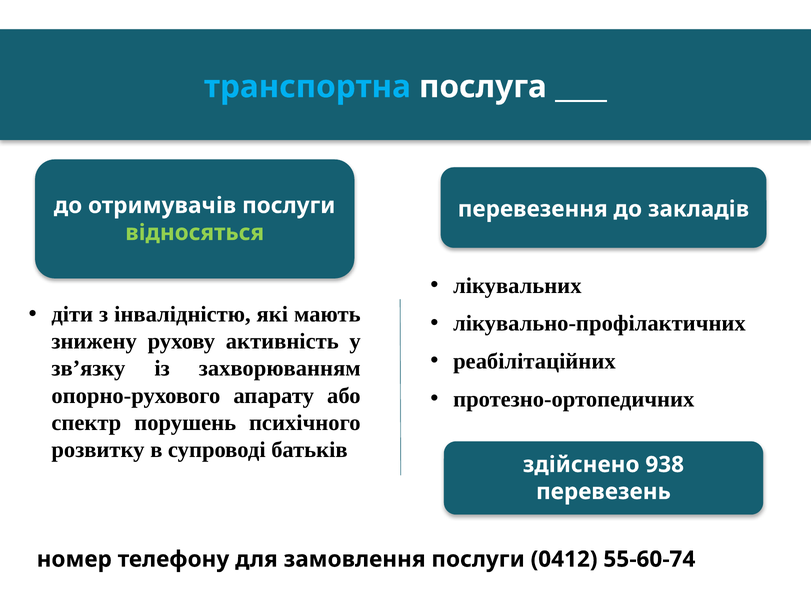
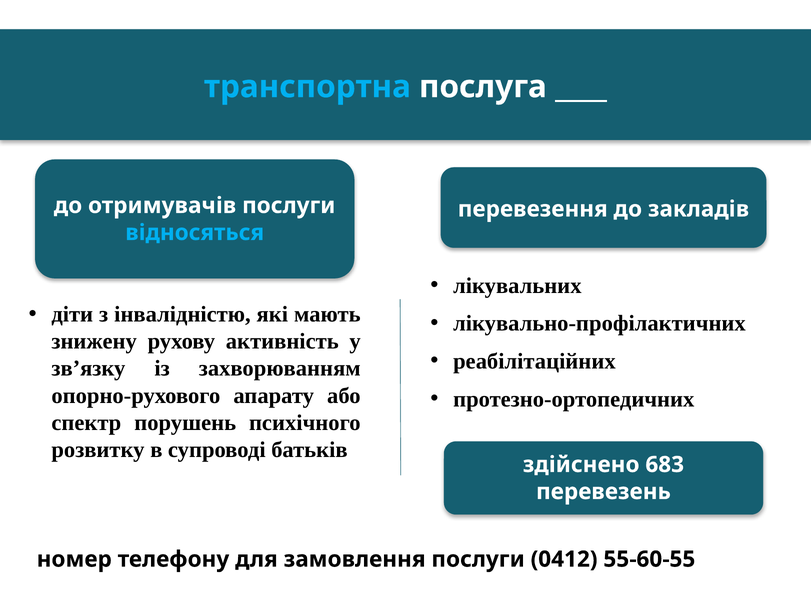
відносяться colour: light green -> light blue (195, 233)
938: 938 -> 683 (665, 465)
55-60-74: 55-60-74 -> 55-60-55 (649, 559)
